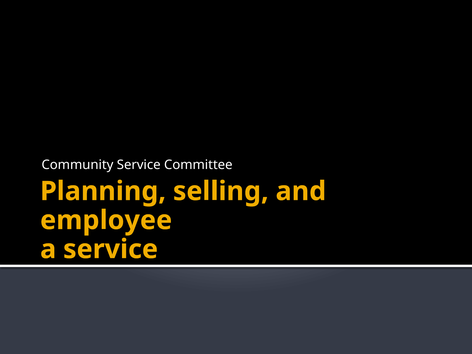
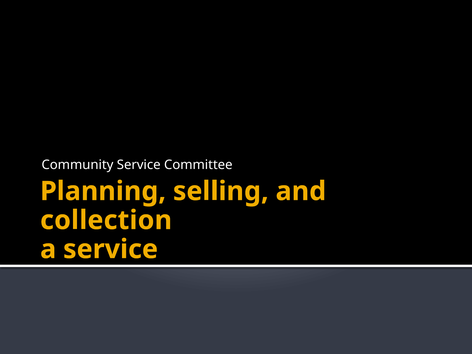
employee: employee -> collection (106, 220)
